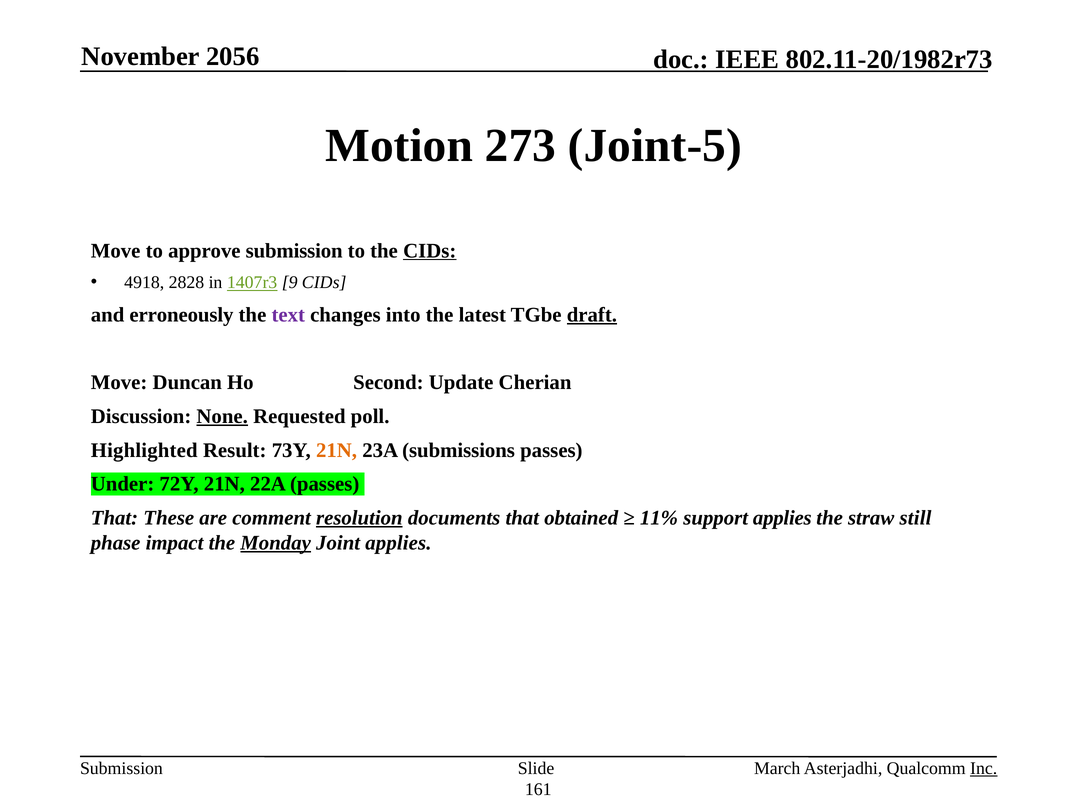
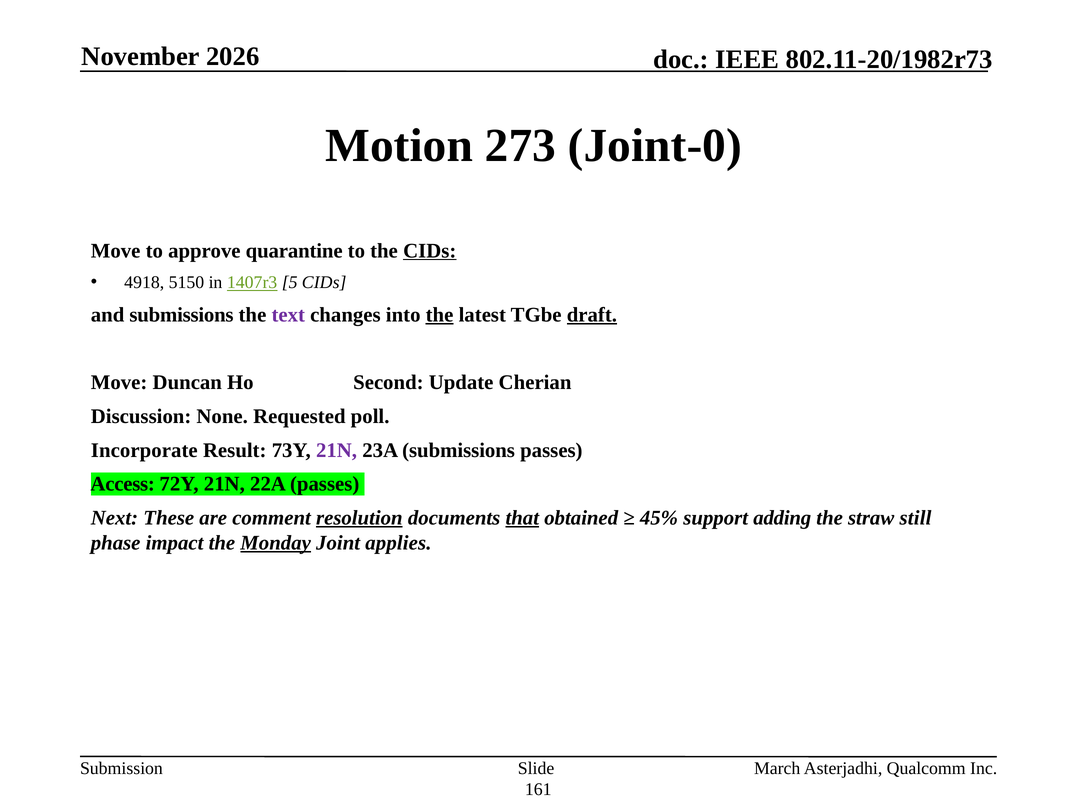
2056: 2056 -> 2026 (233, 57)
Joint-5: Joint-5 -> Joint-0 (655, 146)
approve submission: submission -> quarantine (294, 251)
2828: 2828 -> 5150 (186, 283)
9: 9 -> 5 (290, 283)
and erroneously: erroneously -> submissions (182, 315)
the underline: none -> present (440, 315)
None underline: present -> none (222, 416)
Highlighted: Highlighted -> Incorporate (144, 450)
21N colour: orange -> purple (337, 450)
Under: Under -> Access (123, 484)
That: That -> Next (115, 518)
that underline: none -> present (522, 518)
11%: 11% -> 45% (659, 518)
support applies: applies -> adding (782, 518)
Inc underline: present -> none (984, 768)
